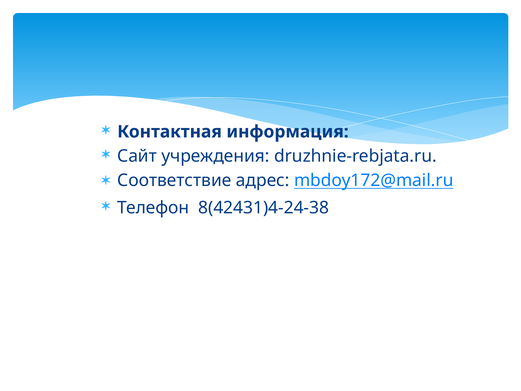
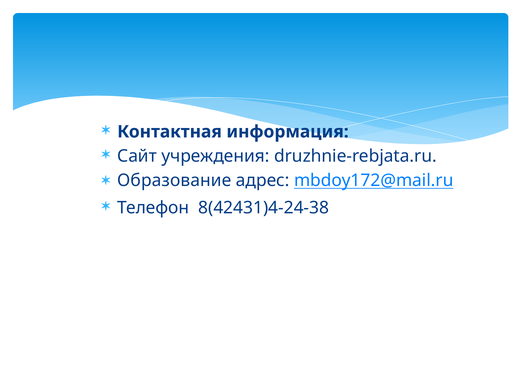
Соответствие: Соответствие -> Образование (174, 180)
